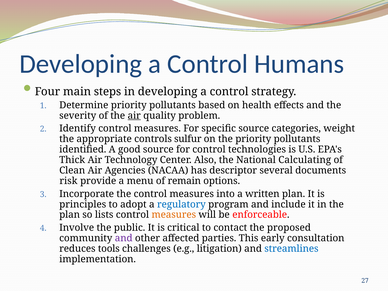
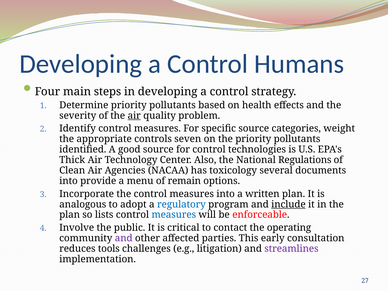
sulfur: sulfur -> seven (188, 139)
Calculating: Calculating -> Regulations (305, 160)
descriptor: descriptor -> toxicology (233, 170)
risk: risk -> into (68, 181)
principles: principles -> analogous (83, 204)
include underline: none -> present (288, 204)
measures colour: orange -> blue (174, 215)
proposed: proposed -> operating (289, 228)
streamlines colour: blue -> purple (291, 249)
